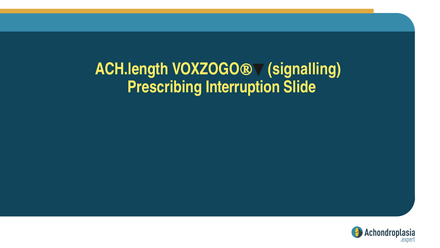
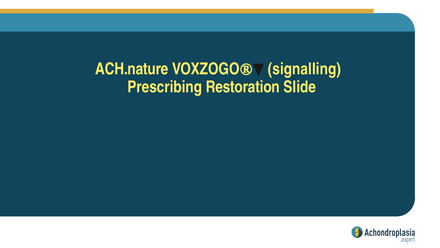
ACH.length: ACH.length -> ACH.nature (132, 69)
Interruption: Interruption -> Restoration (243, 87)
